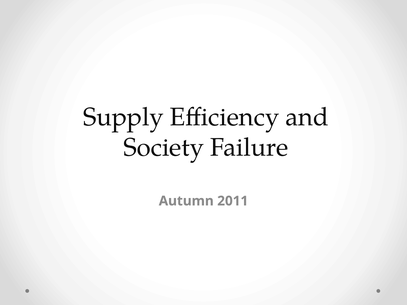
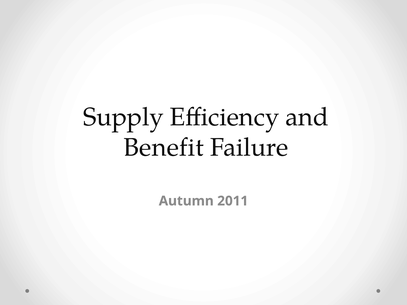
Society: Society -> Benefit (164, 148)
